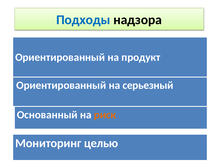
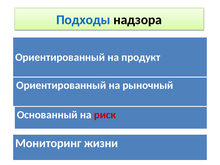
серьезный: серьезный -> рыночный (148, 85)
риск colour: orange -> red (105, 115)
целью: целью -> жизни (101, 143)
